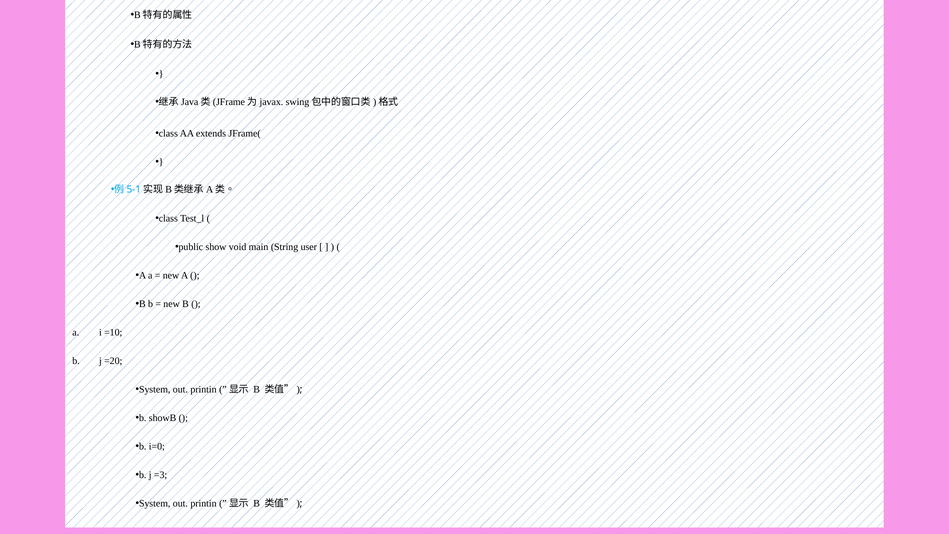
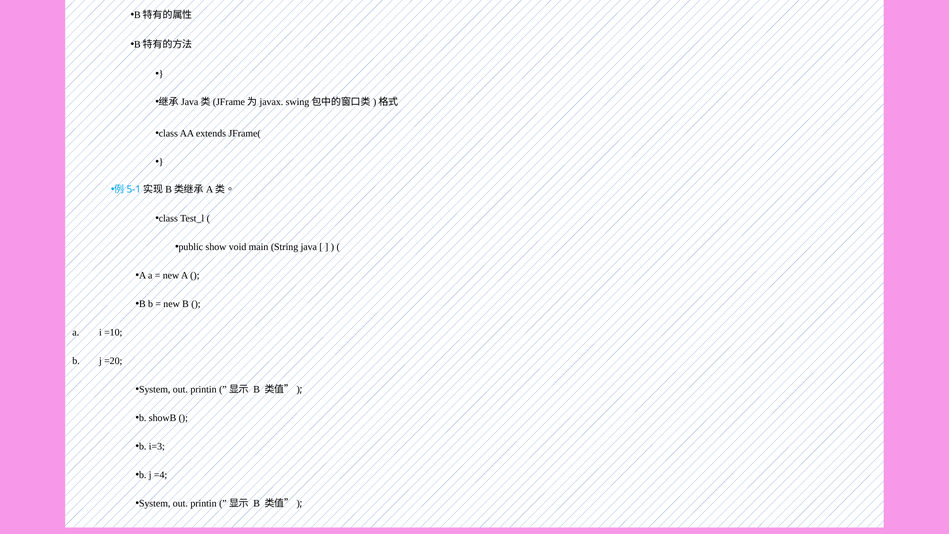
user: user -> java (309, 247)
i=0: i=0 -> i=3 (157, 446)
=3: =3 -> =4 (161, 475)
